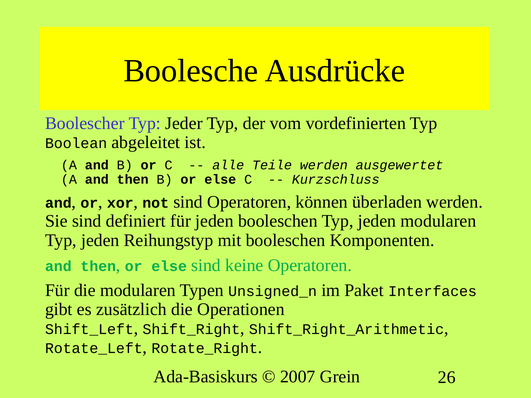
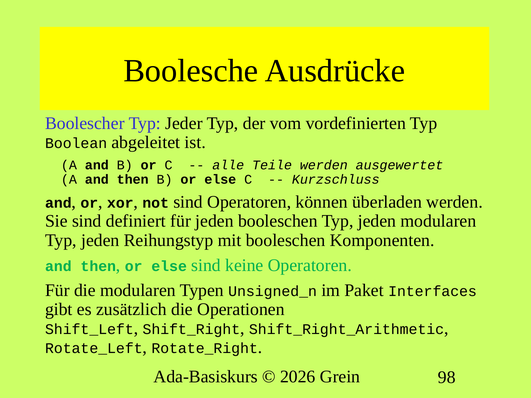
2007: 2007 -> 2026 (298, 377)
26: 26 -> 98 (447, 377)
